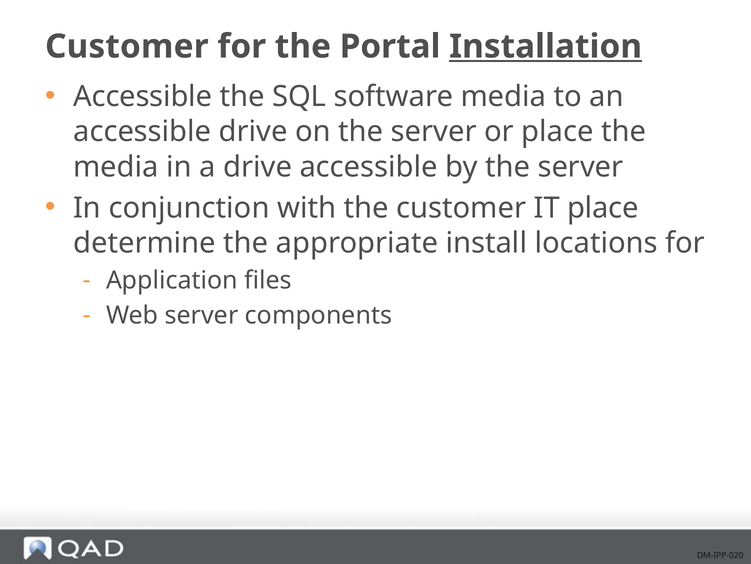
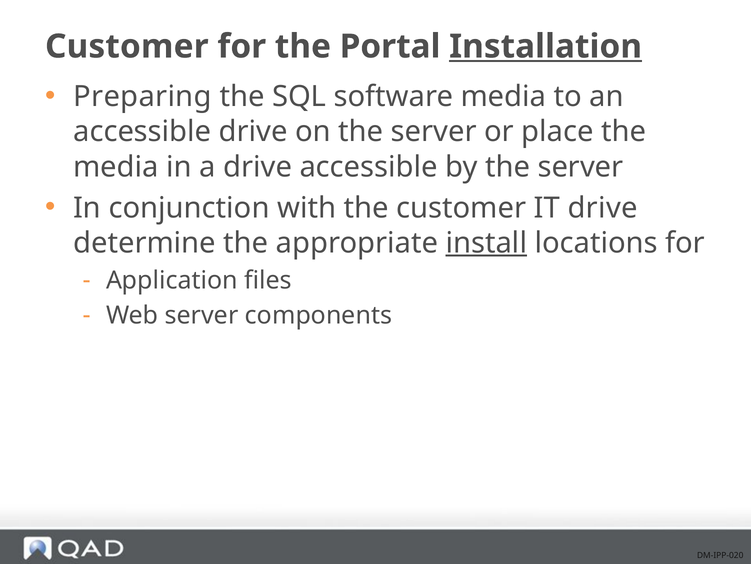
Accessible: Accessible -> Preparing (142, 97)
IT place: place -> drive (603, 208)
install underline: none -> present (486, 243)
